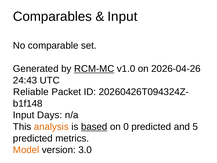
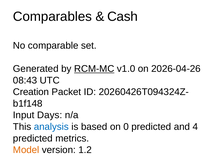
Input: Input -> Cash (122, 16)
24:43: 24:43 -> 08:43 (25, 80)
Reliable: Reliable -> Creation (31, 92)
analysis colour: orange -> blue (51, 127)
based underline: present -> none (94, 127)
5: 5 -> 4 (195, 127)
3.0: 3.0 -> 1.2 (85, 150)
